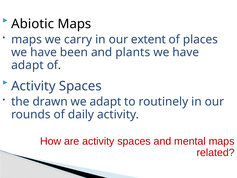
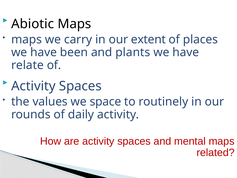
adapt: adapt -> relate (27, 65)
drawn: drawn -> values (50, 102)
we adapt: adapt -> space (105, 102)
